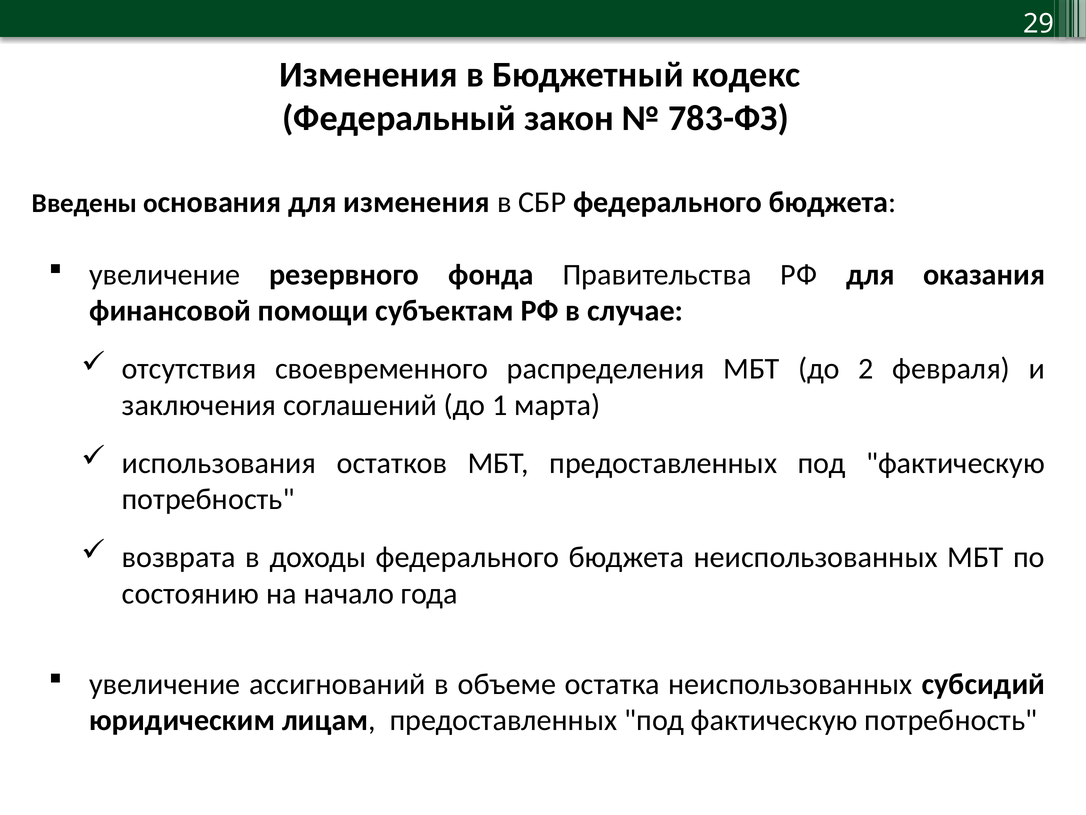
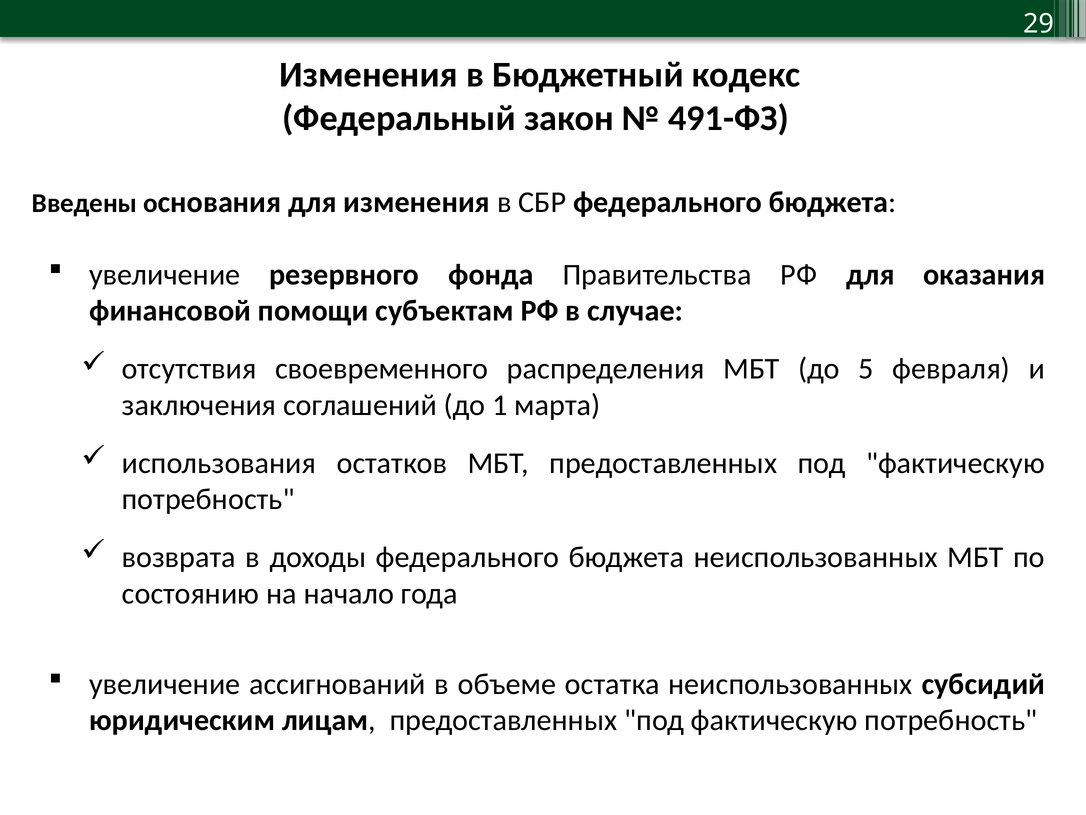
783-ФЗ: 783-ФЗ -> 491-ФЗ (728, 118)
2: 2 -> 5 (866, 369)
